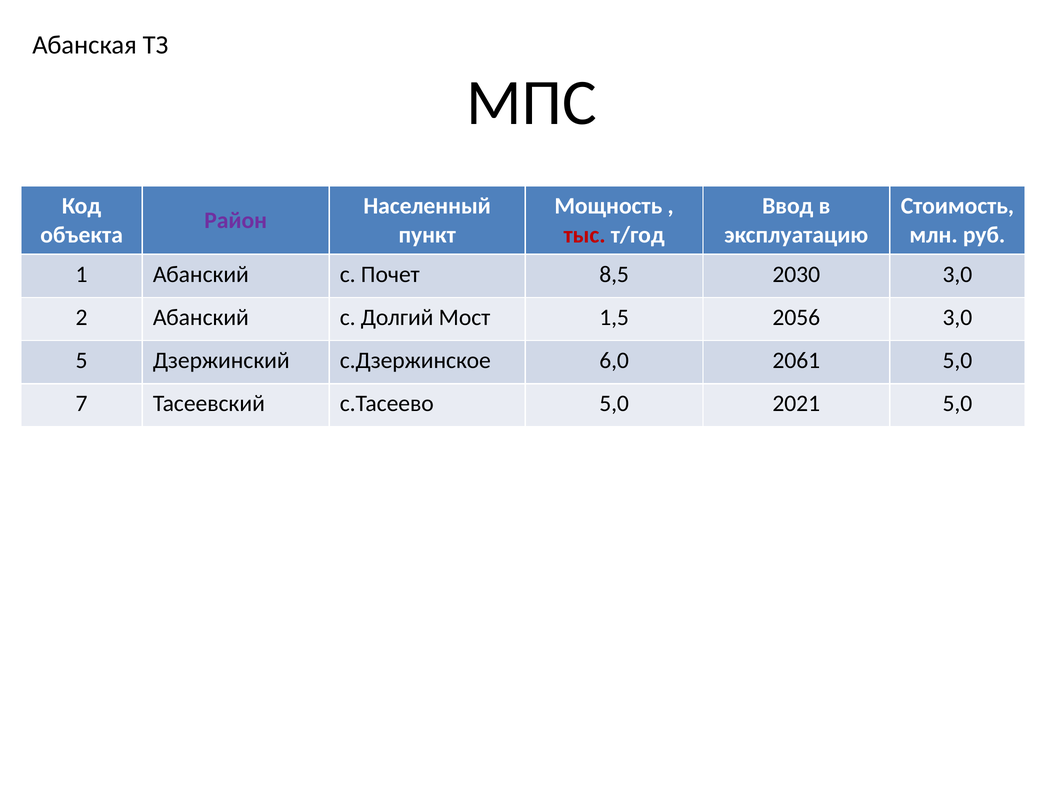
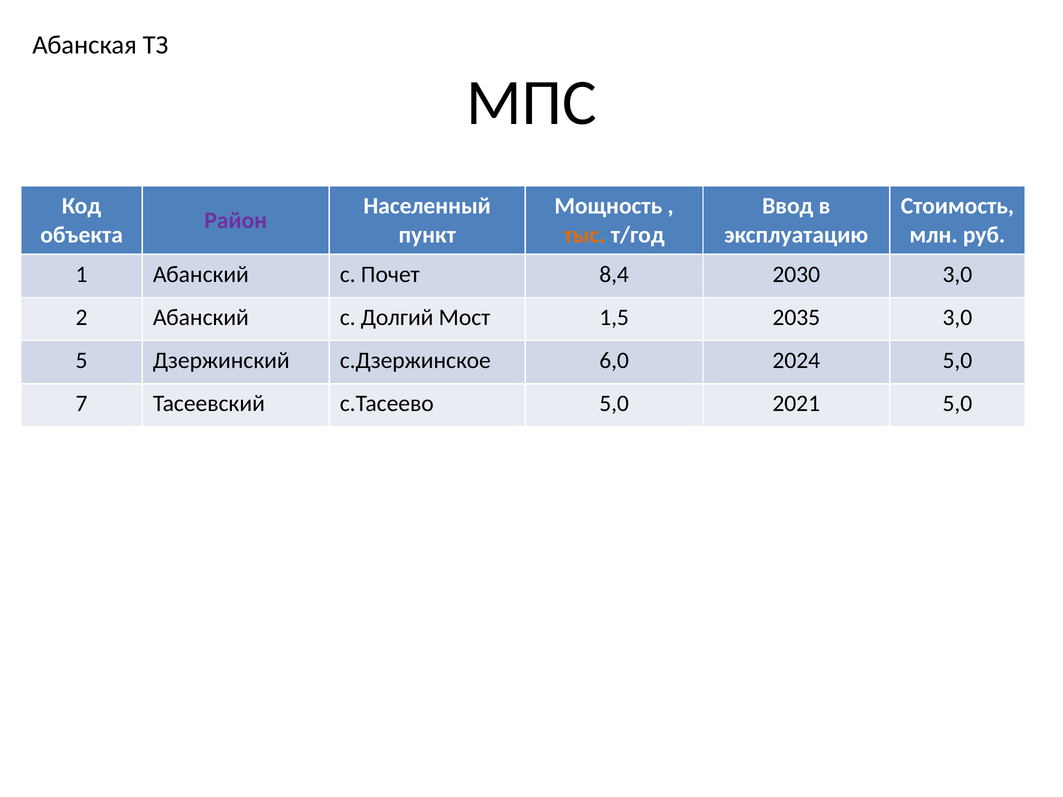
тыс colour: red -> orange (585, 235)
8,5: 8,5 -> 8,4 (614, 274)
2056: 2056 -> 2035 (796, 318)
2061: 2061 -> 2024 (796, 361)
